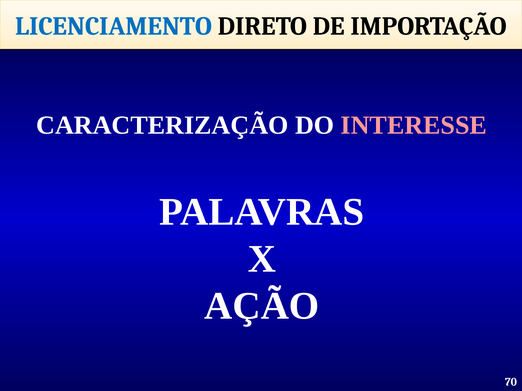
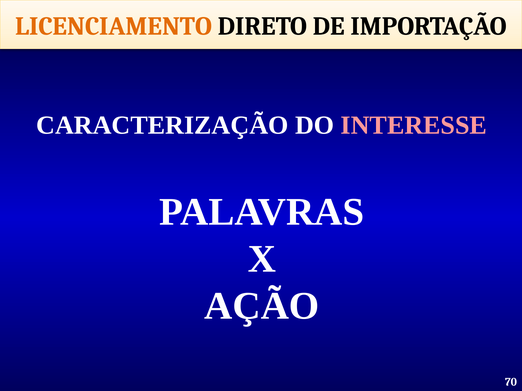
LICENCIAMENTO colour: blue -> orange (114, 26)
